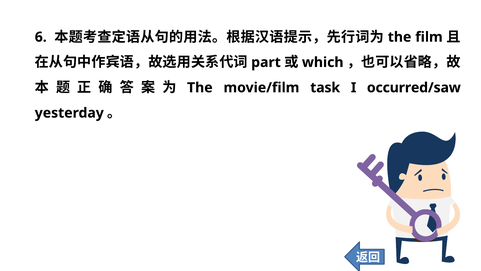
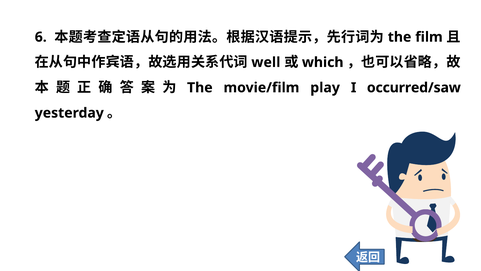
part: part -> well (266, 62)
task: task -> play (325, 88)
